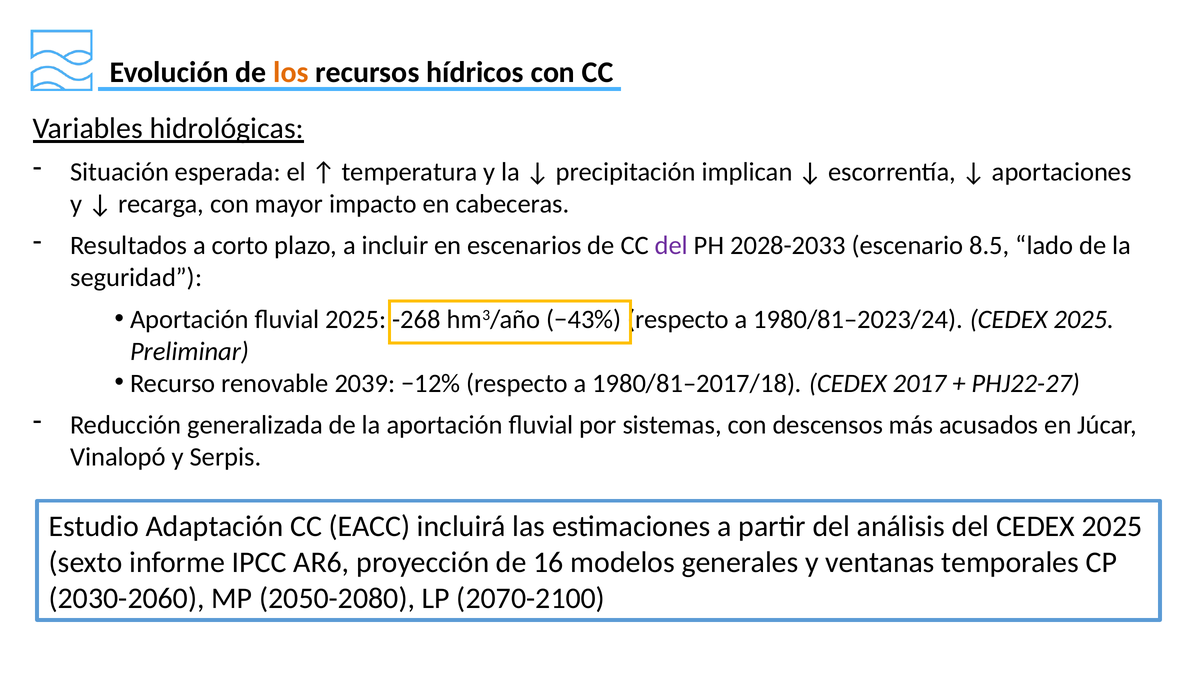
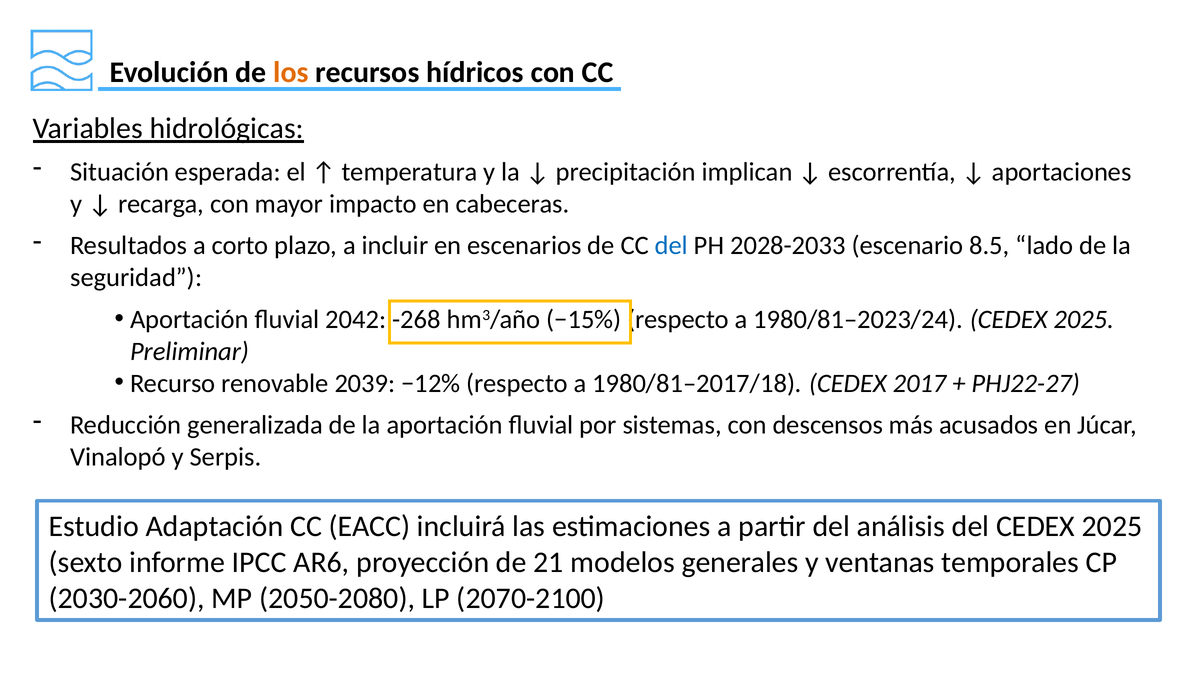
del colour: purple -> blue (671, 246)
fluvial 2025: 2025 -> 2042 (356, 320)
−43%: −43% -> −15% (584, 320)
16: 16 -> 21 (548, 563)
